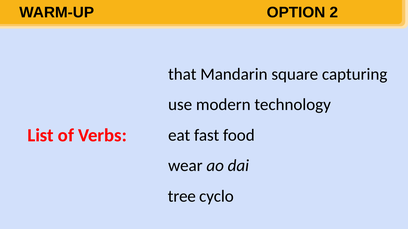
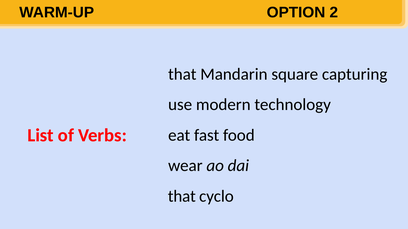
tree: tree -> that (182, 197)
